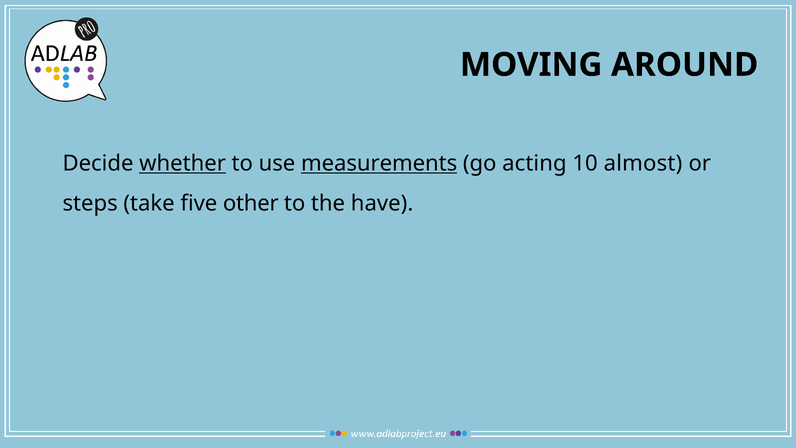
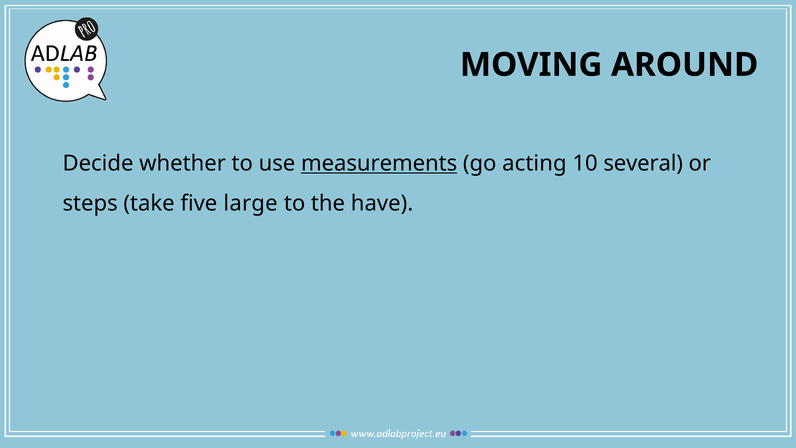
whether underline: present -> none (183, 163)
almost: almost -> several (643, 163)
other: other -> large (251, 203)
